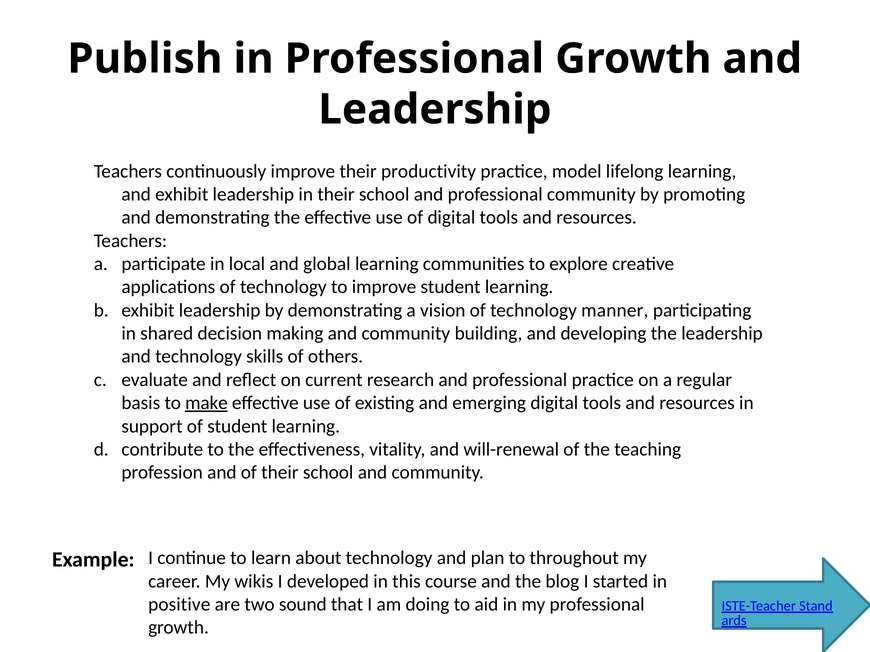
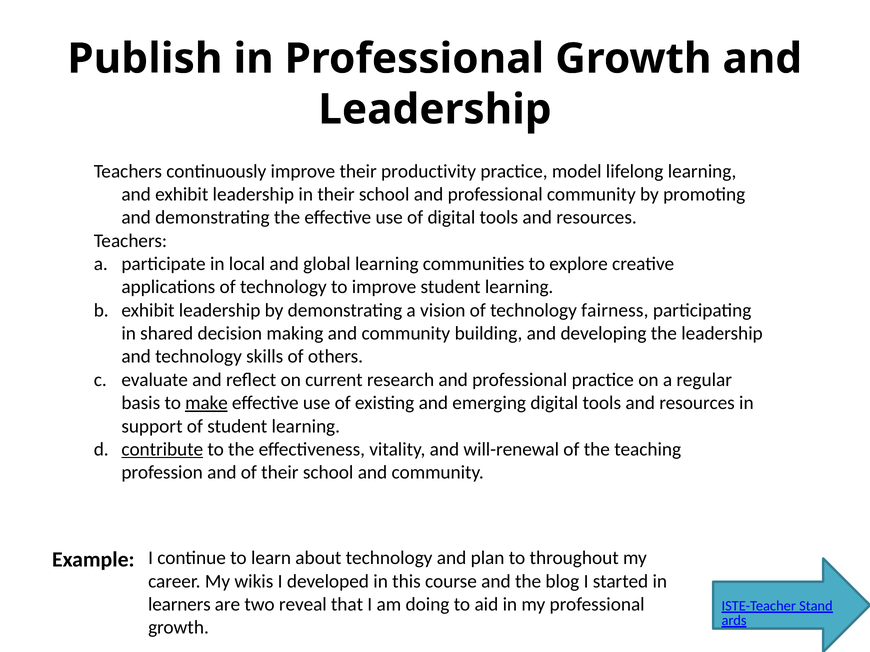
manner: manner -> fairness (615, 311)
contribute underline: none -> present (162, 450)
positive: positive -> learners (179, 605)
sound: sound -> reveal (303, 605)
